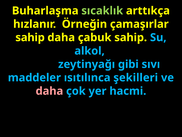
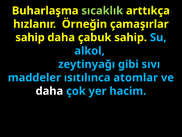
şekilleri: şekilleri -> atomlar (136, 77)
daha colour: pink -> white (49, 91)
hacmi: hacmi -> hacim (128, 91)
